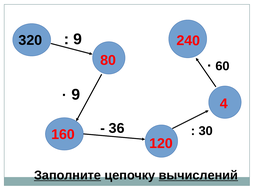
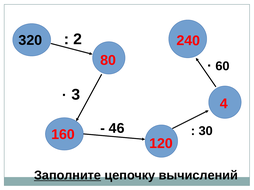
9: 9 -> 2 (78, 39)
9: 9 -> 3 (76, 95)
36: 36 -> 46 (117, 129)
вычислений underline: present -> none (198, 176)
